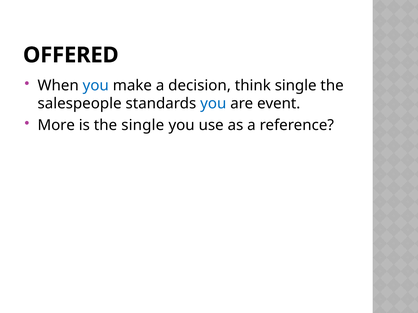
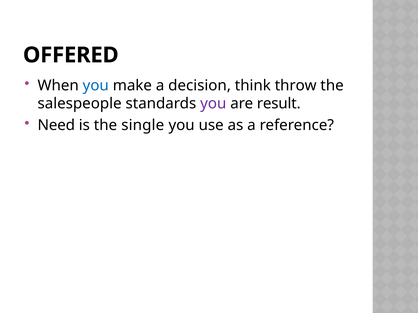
think single: single -> throw (296, 86)
you colour: blue -> purple (213, 104)
event: event -> result (279, 104)
More: More -> Need (56, 125)
